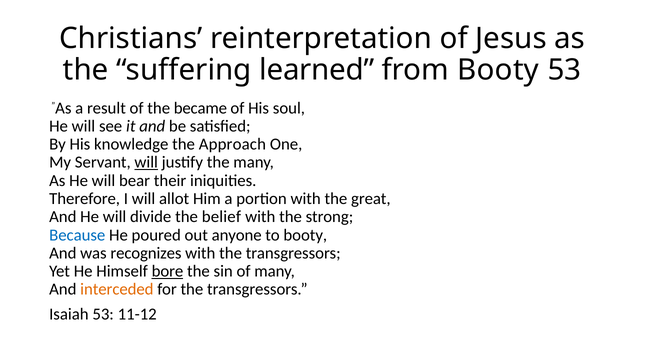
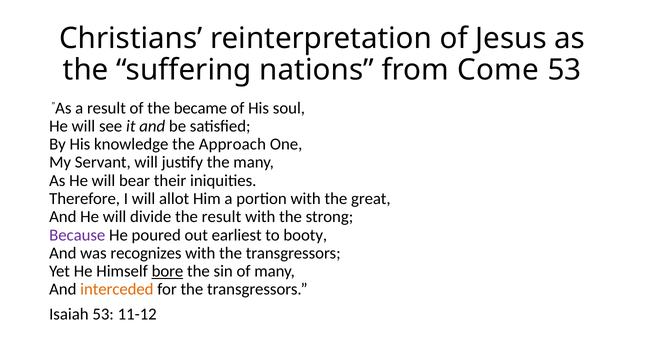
learned: learned -> nations (317, 70)
from Booty: Booty -> Come (498, 70)
will underline: present -> none (146, 162)
the belief: belief -> result (221, 217)
Because colour: blue -> purple (77, 235)
anyone: anyone -> earliest (237, 235)
